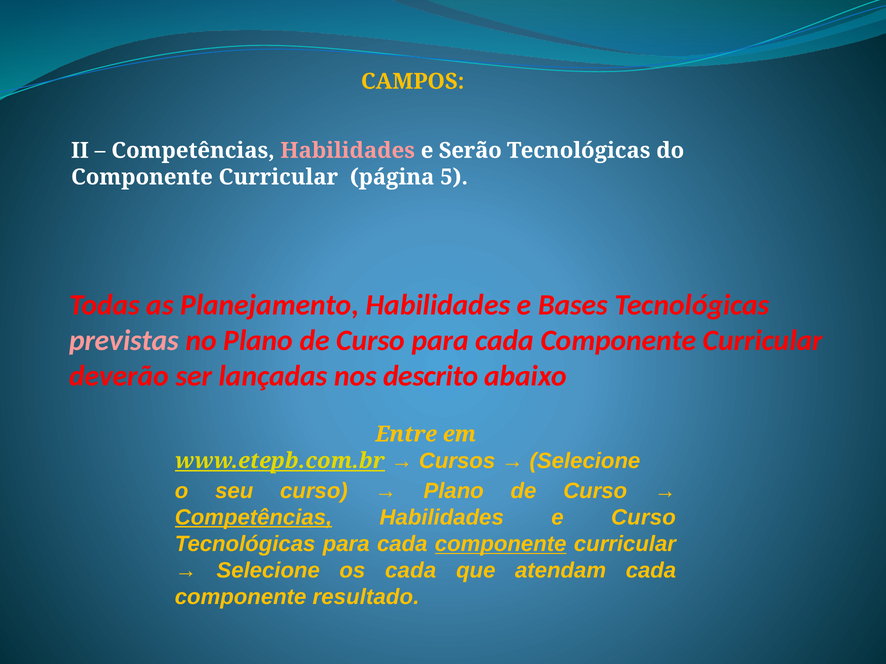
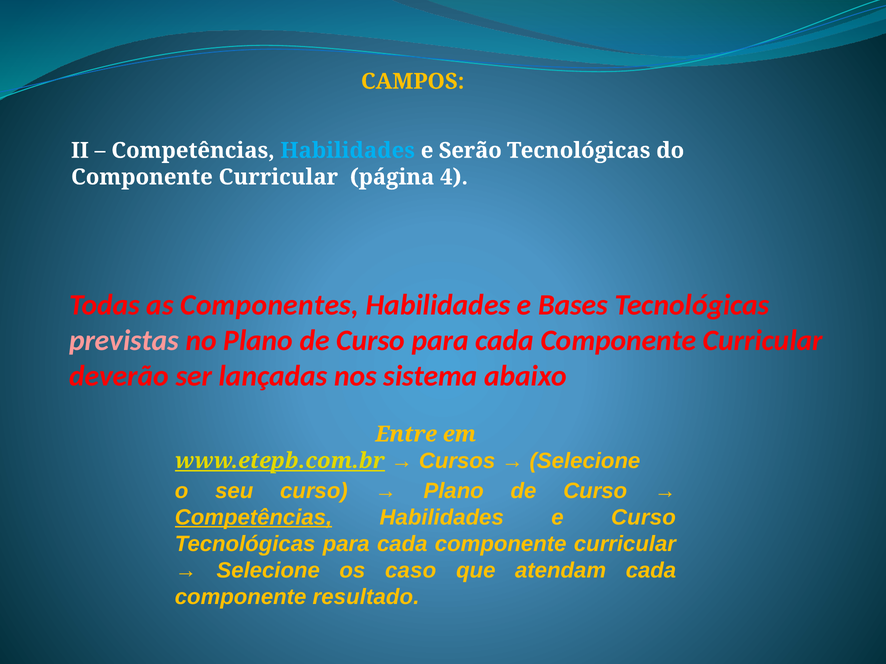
Habilidades colour: pink -> light blue (348, 151)
5: 5 -> 4 (454, 177)
Planejamento: Planejamento -> Componentes (270, 305)
descrito: descrito -> sistema (431, 376)
componente underline: present -> none (501, 544)
os cada: cada -> caso (411, 571)
